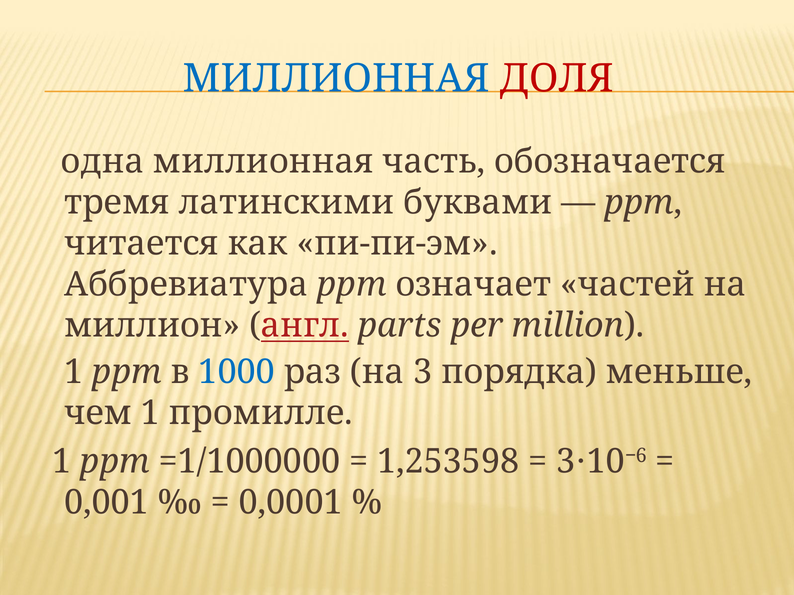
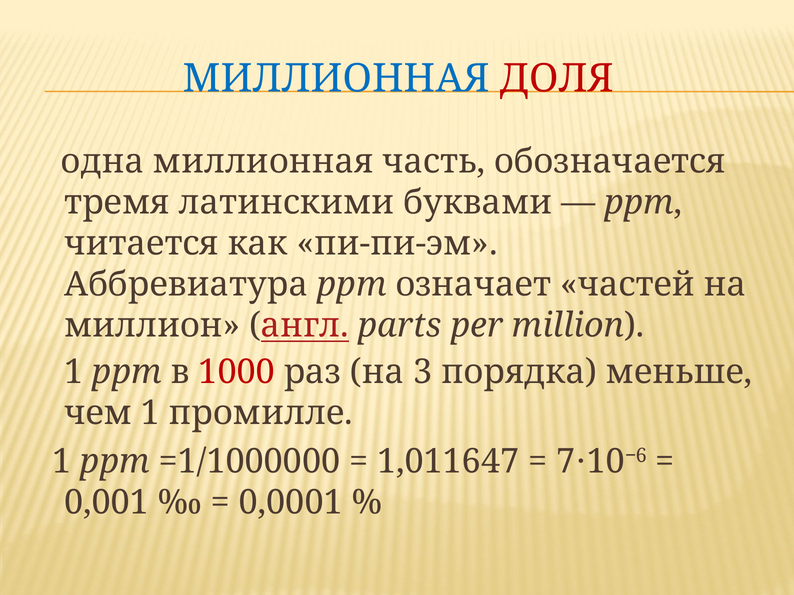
1000 colour: blue -> red (237, 373)
1,253598: 1,253598 -> 1,011647 (448, 462)
3: 3 -> 7 (566, 462)
